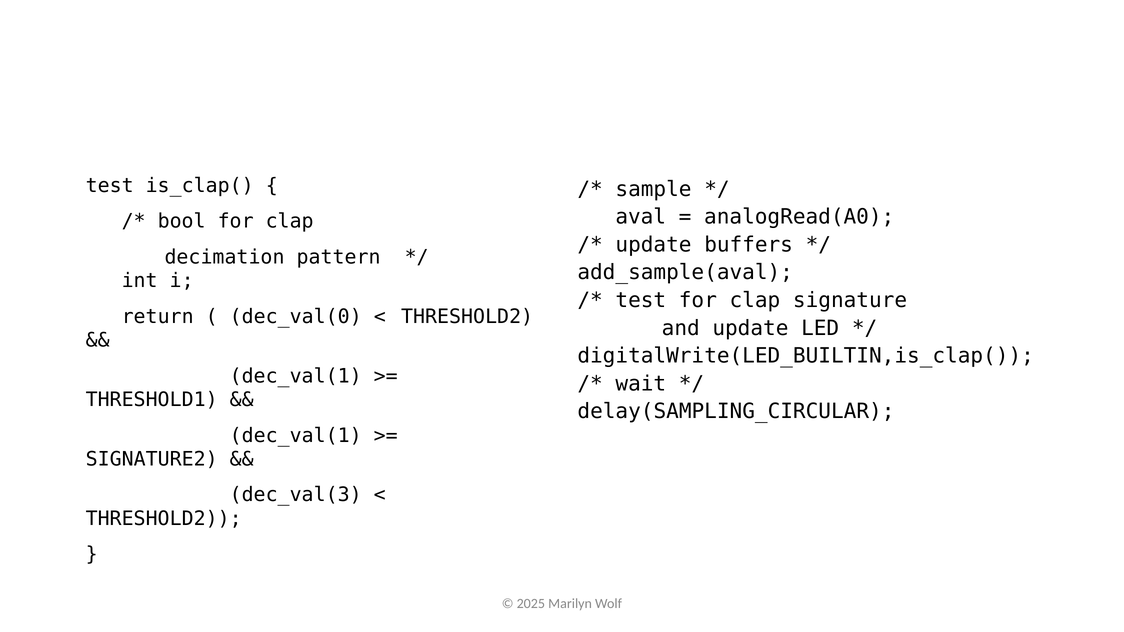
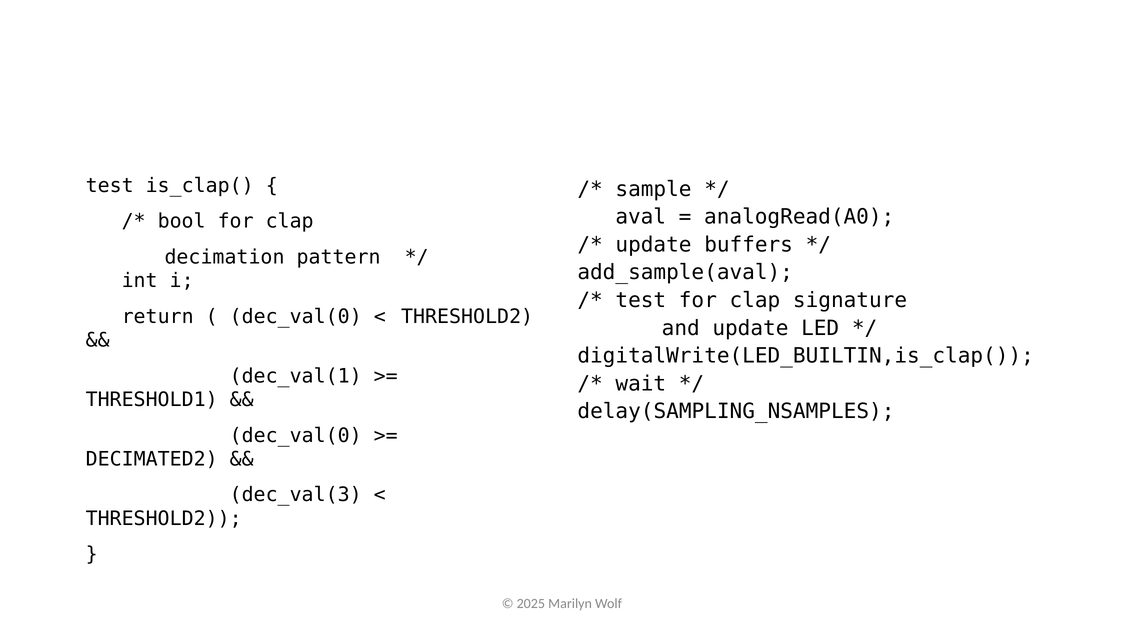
delay(SAMPLING_CIRCULAR: delay(SAMPLING_CIRCULAR -> delay(SAMPLING_NSAMPLES (736, 412)
dec_val(1: dec_val(1 -> dec_val(0 (296, 436)
SIGNATURE2: SIGNATURE2 -> DECIMATED2 (152, 459)
